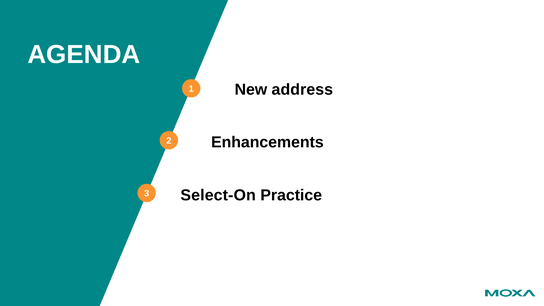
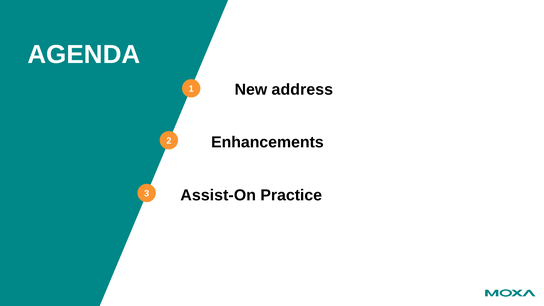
Select-On: Select-On -> Assist-On (218, 195)
